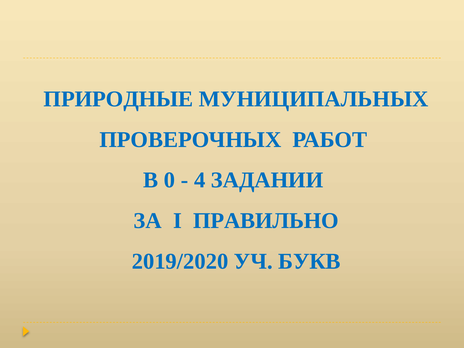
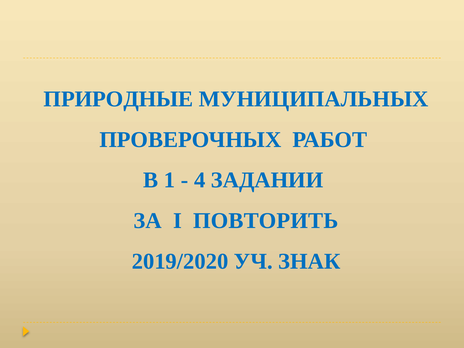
0: 0 -> 1 (170, 180)
ПРАВИЛЬНО: ПРАВИЛЬНО -> ПОВТОРИТЬ (266, 221)
БУКВ: БУКВ -> ЗНАК (309, 261)
